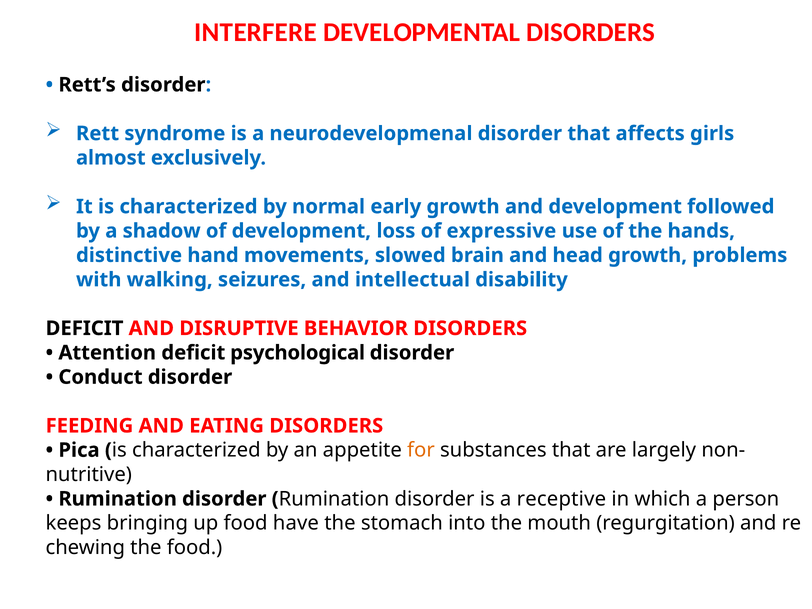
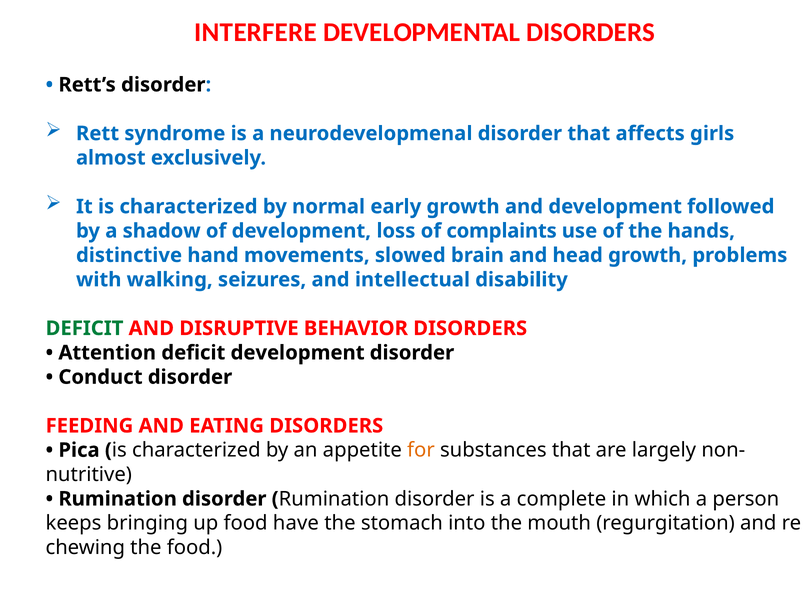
expressive: expressive -> complaints (502, 231)
DEFICIT colour: black -> green (84, 328)
deficit psychological: psychological -> development (298, 353)
receptive: receptive -> complete (561, 499)
